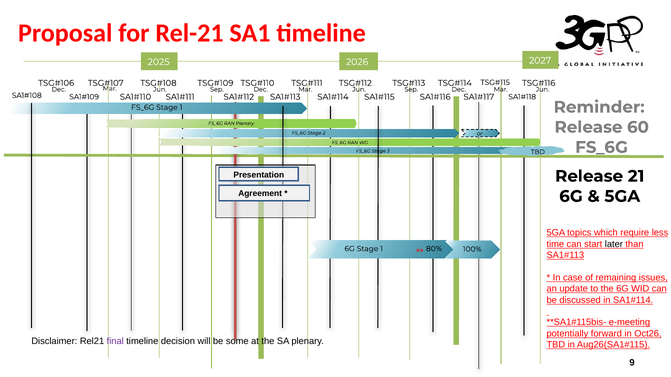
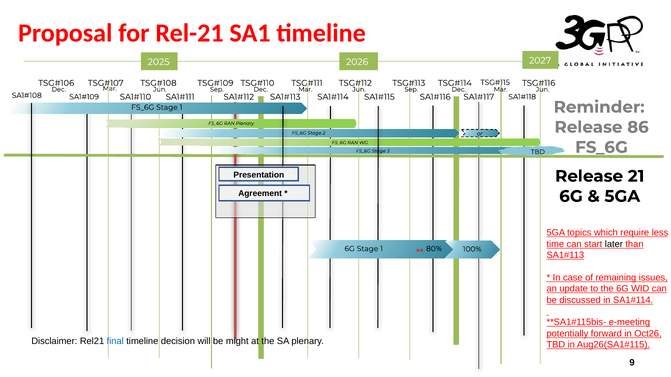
60: 60 -> 86 (638, 127)
final colour: purple -> blue (115, 342)
some: some -> might (237, 342)
